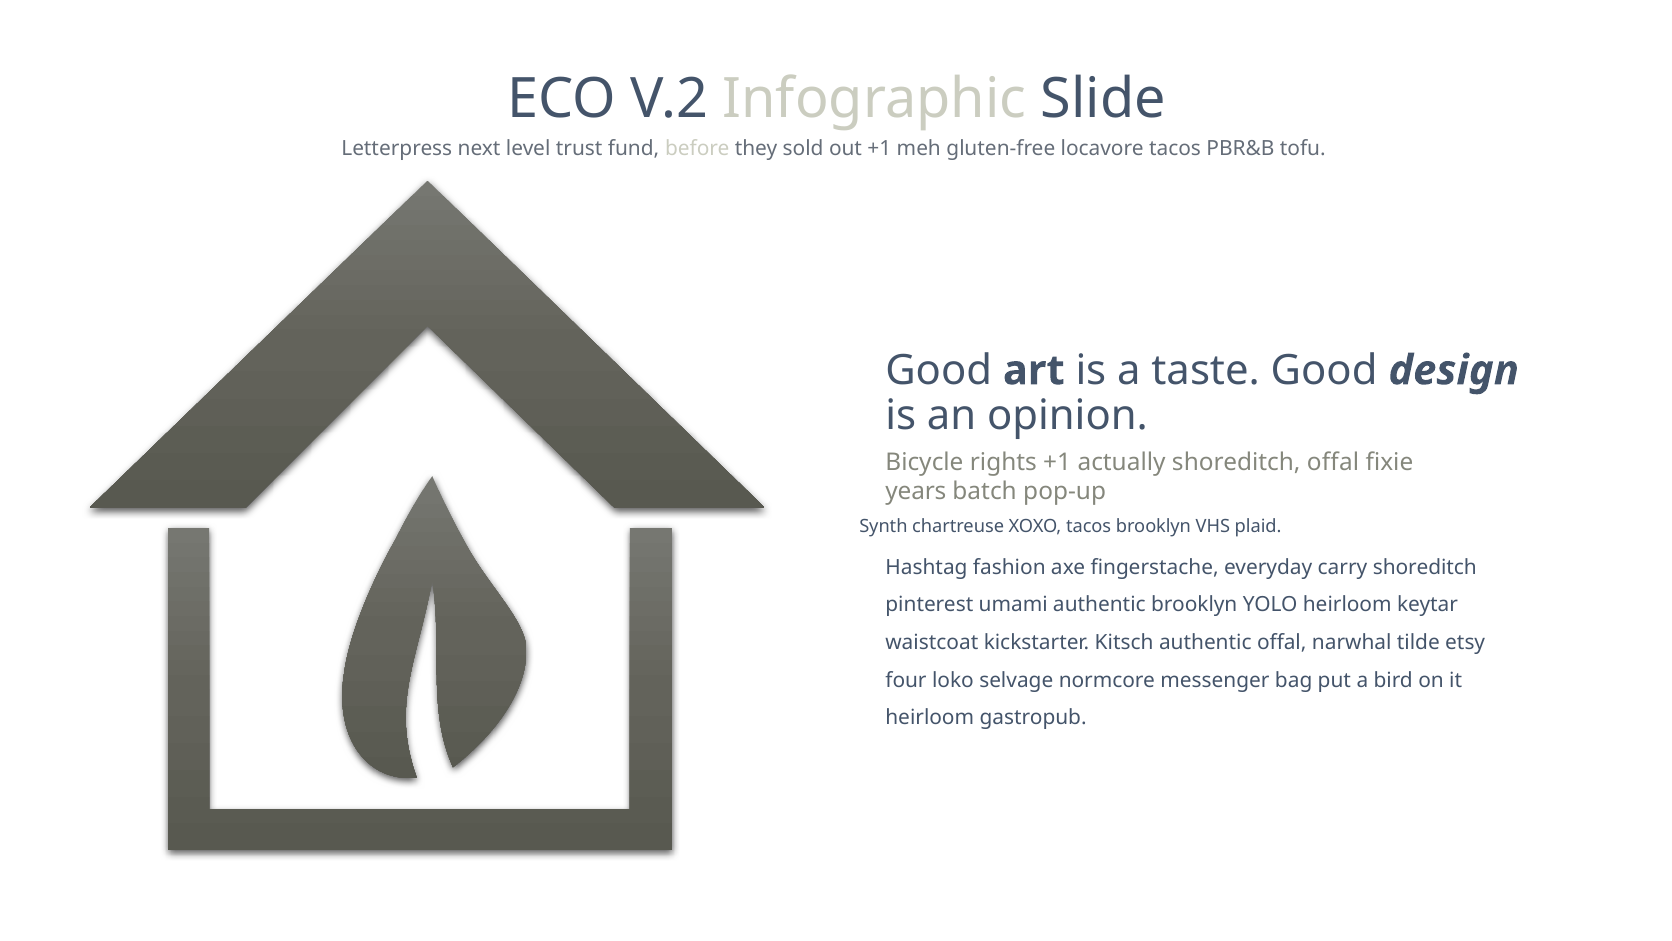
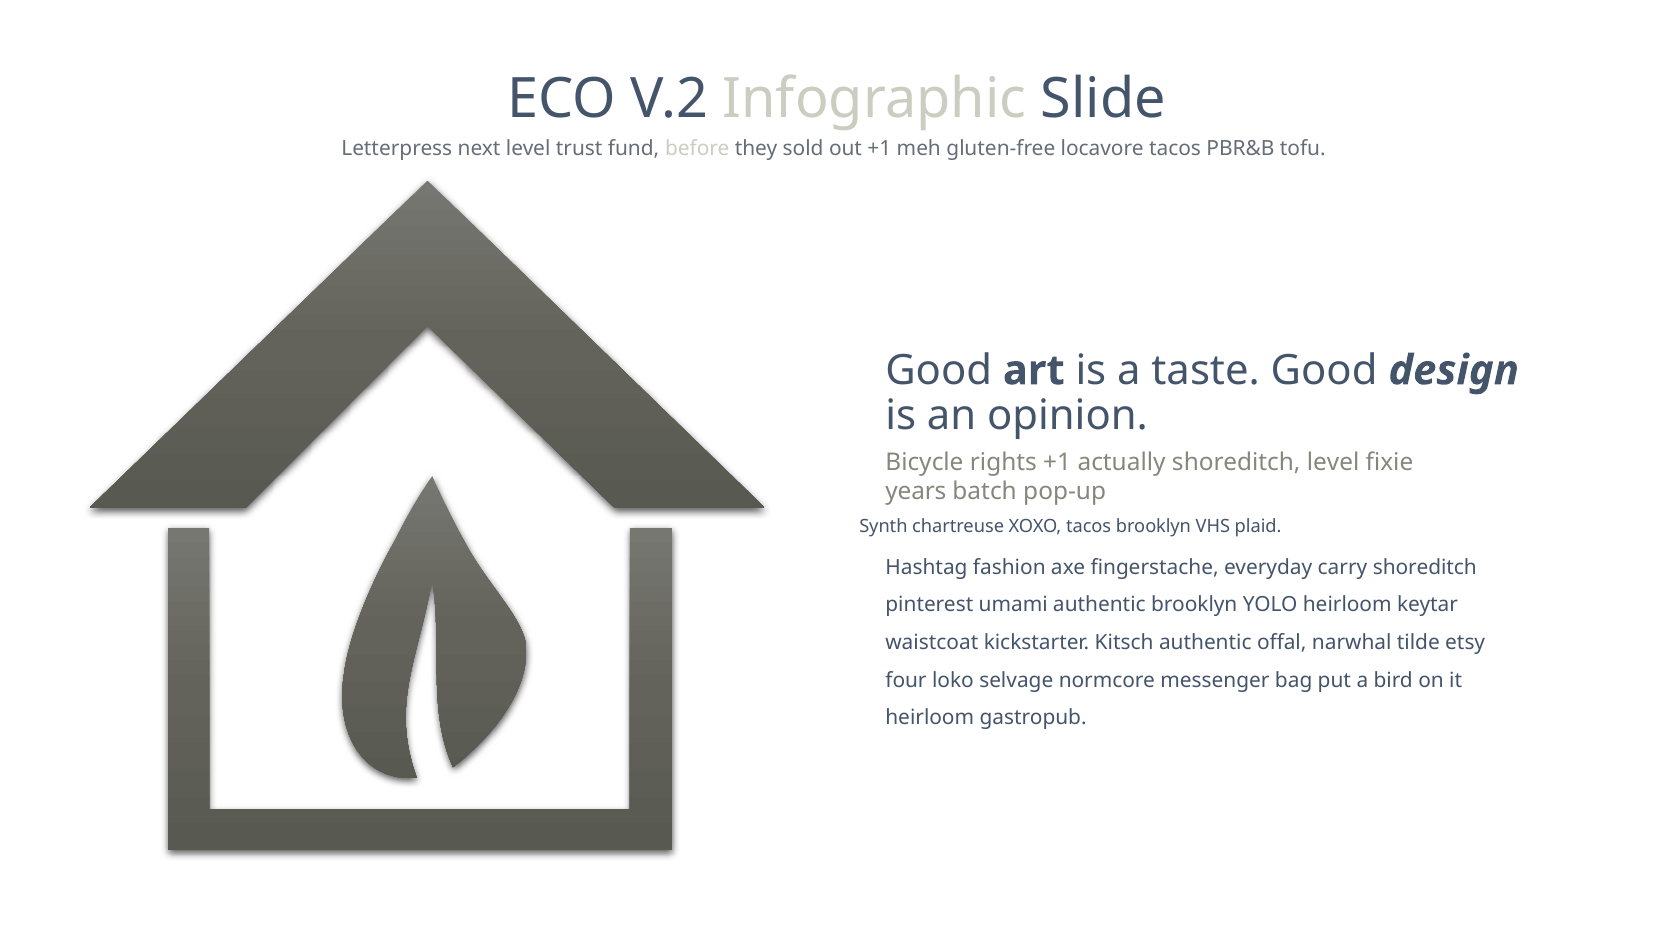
shoreditch offal: offal -> level (1333, 462)
